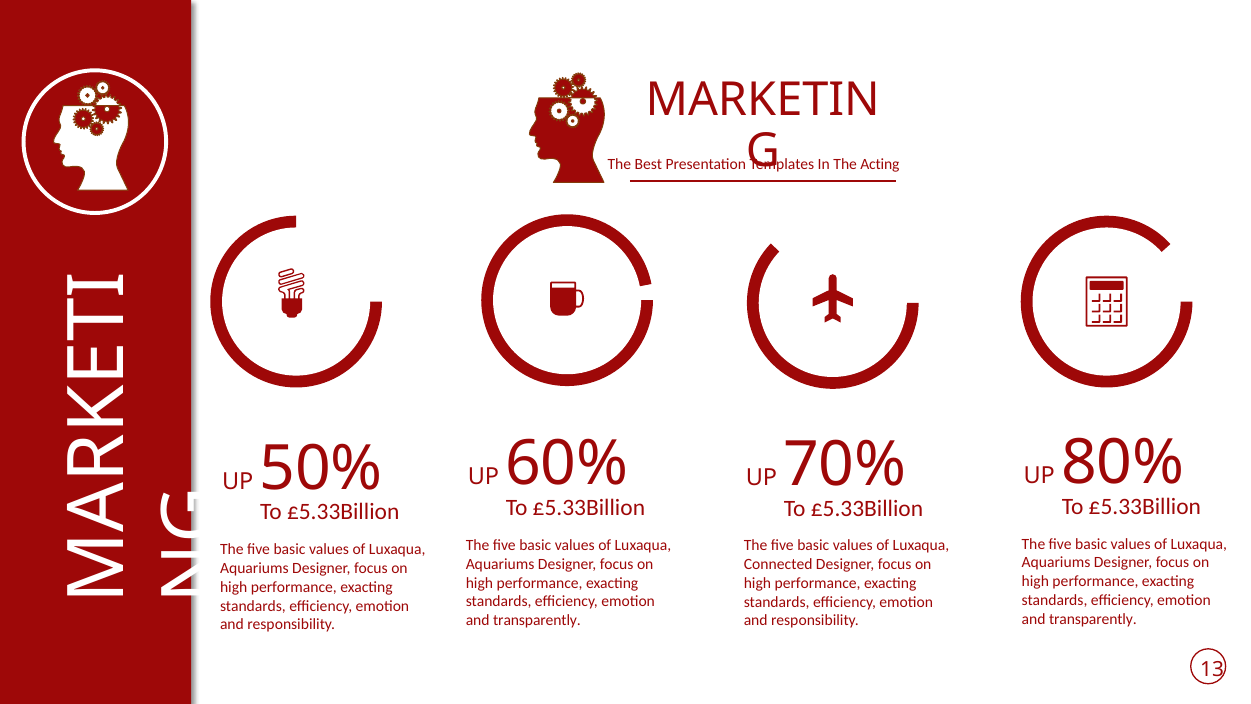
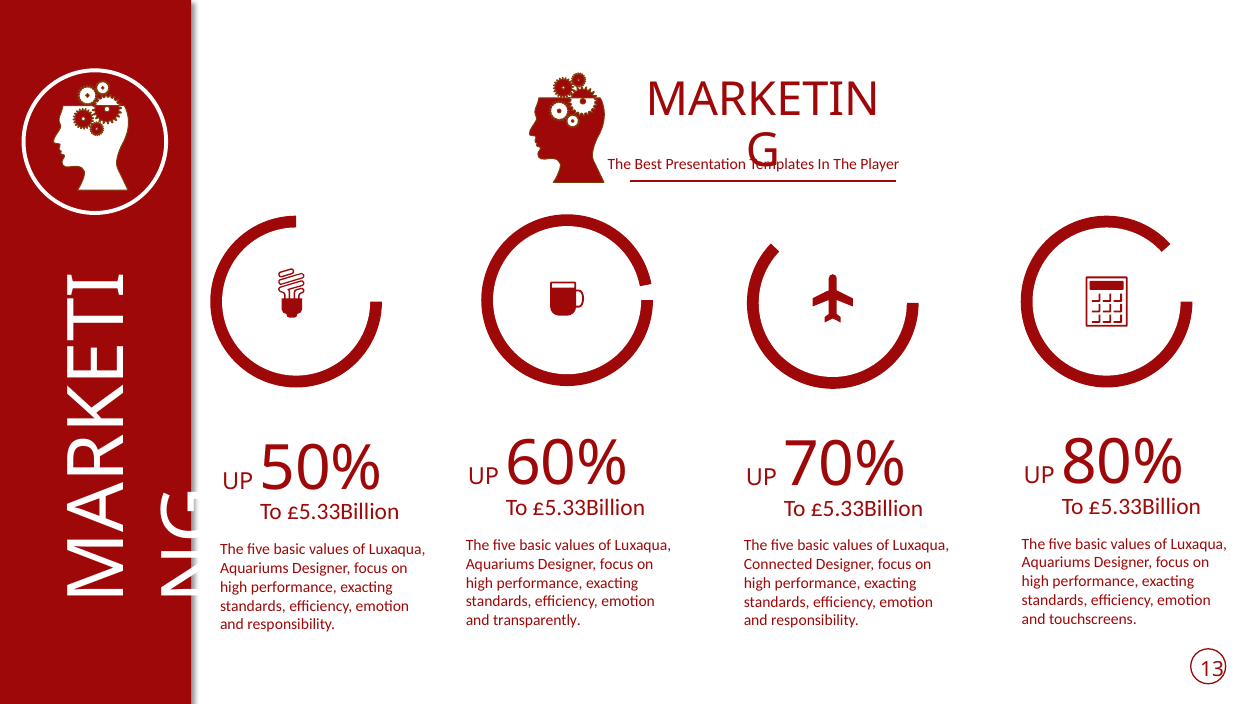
Acting: Acting -> Player (880, 164)
transparently: transparently -> touchscreens (1093, 619)
